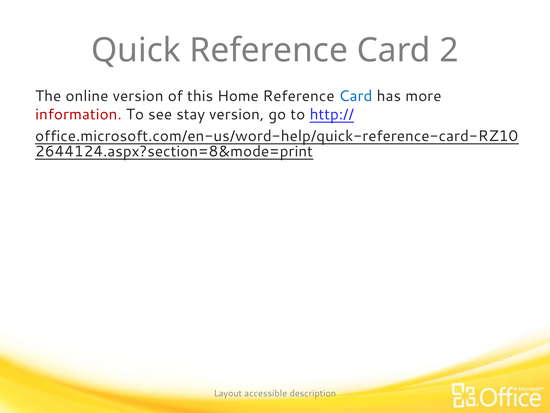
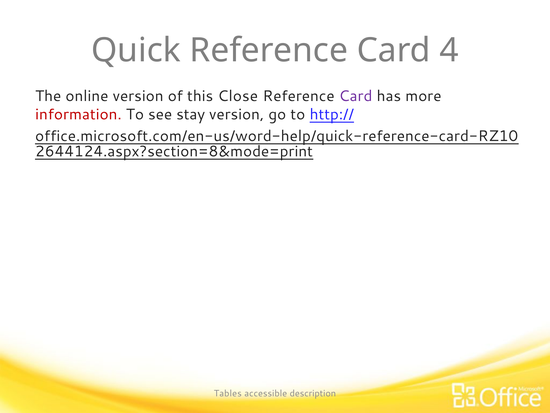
2: 2 -> 4 (449, 50)
Home: Home -> Close (238, 96)
Card colour: blue -> purple (356, 96)
Layout: Layout -> Tables (228, 393)
